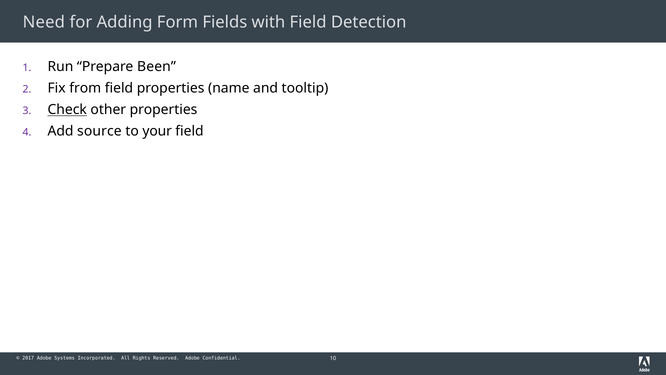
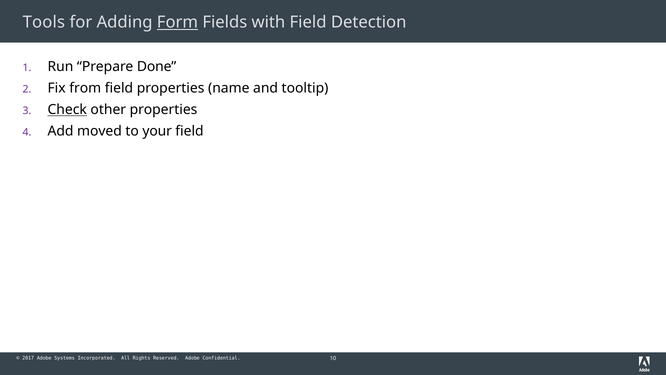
Need: Need -> Tools (44, 22)
Form underline: none -> present (177, 22)
Been: Been -> Done (157, 66)
source: source -> moved (99, 131)
